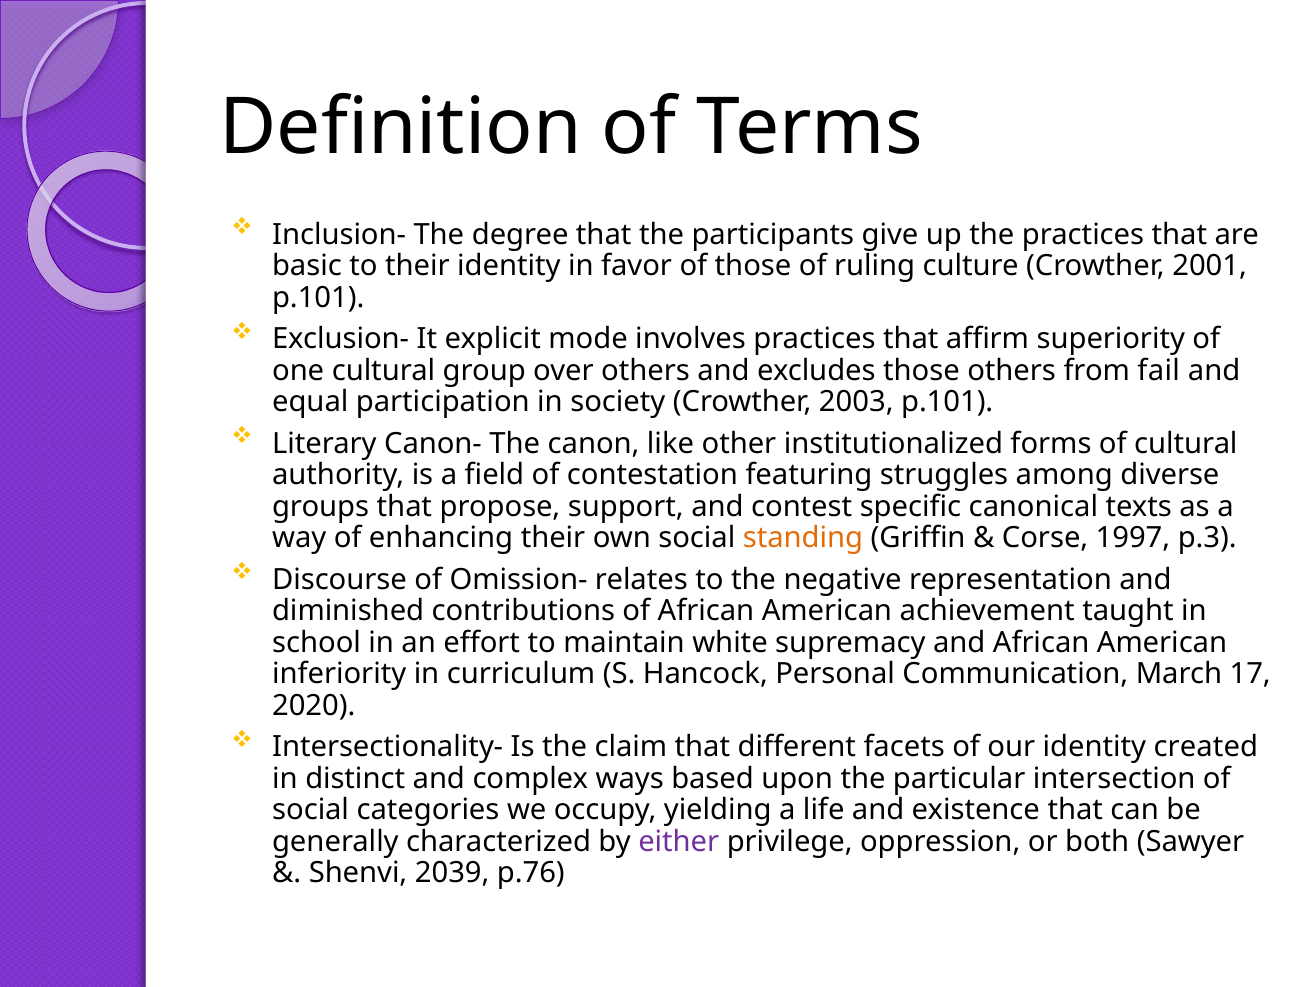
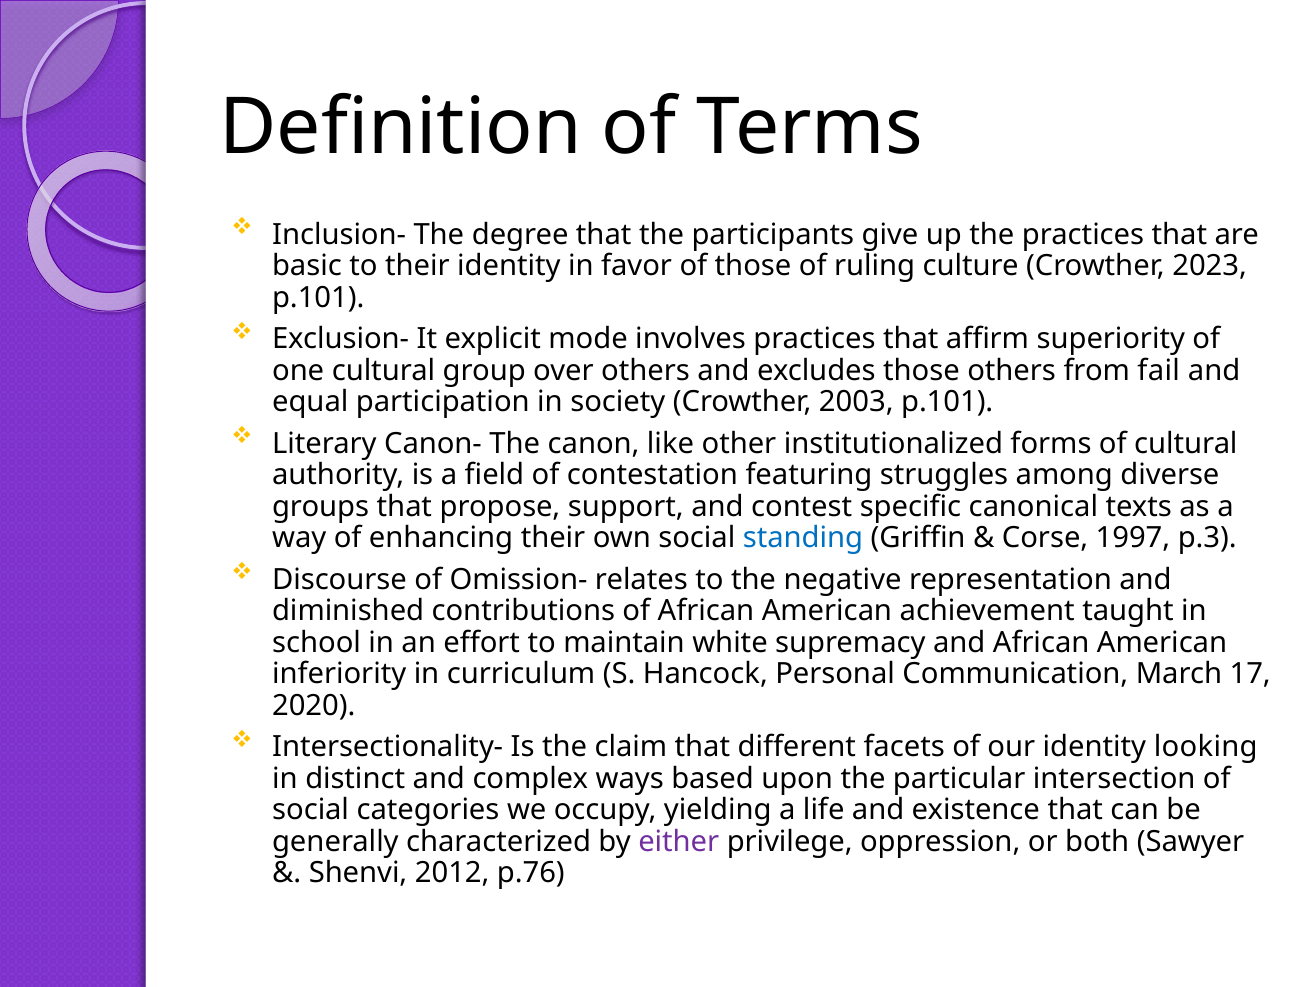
2001: 2001 -> 2023 (1210, 266)
standing colour: orange -> blue (803, 538)
created: created -> looking (1206, 747)
2039: 2039 -> 2012 (452, 873)
